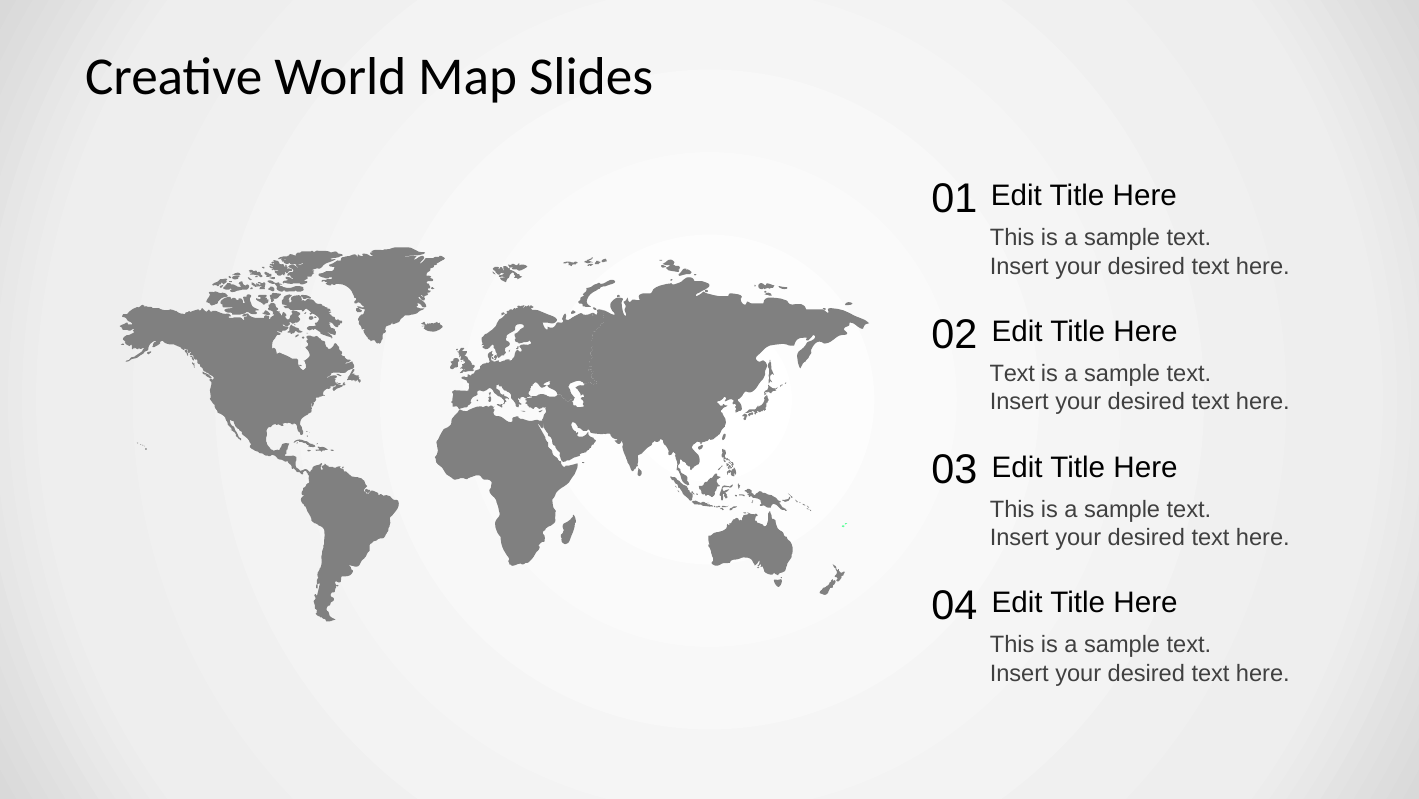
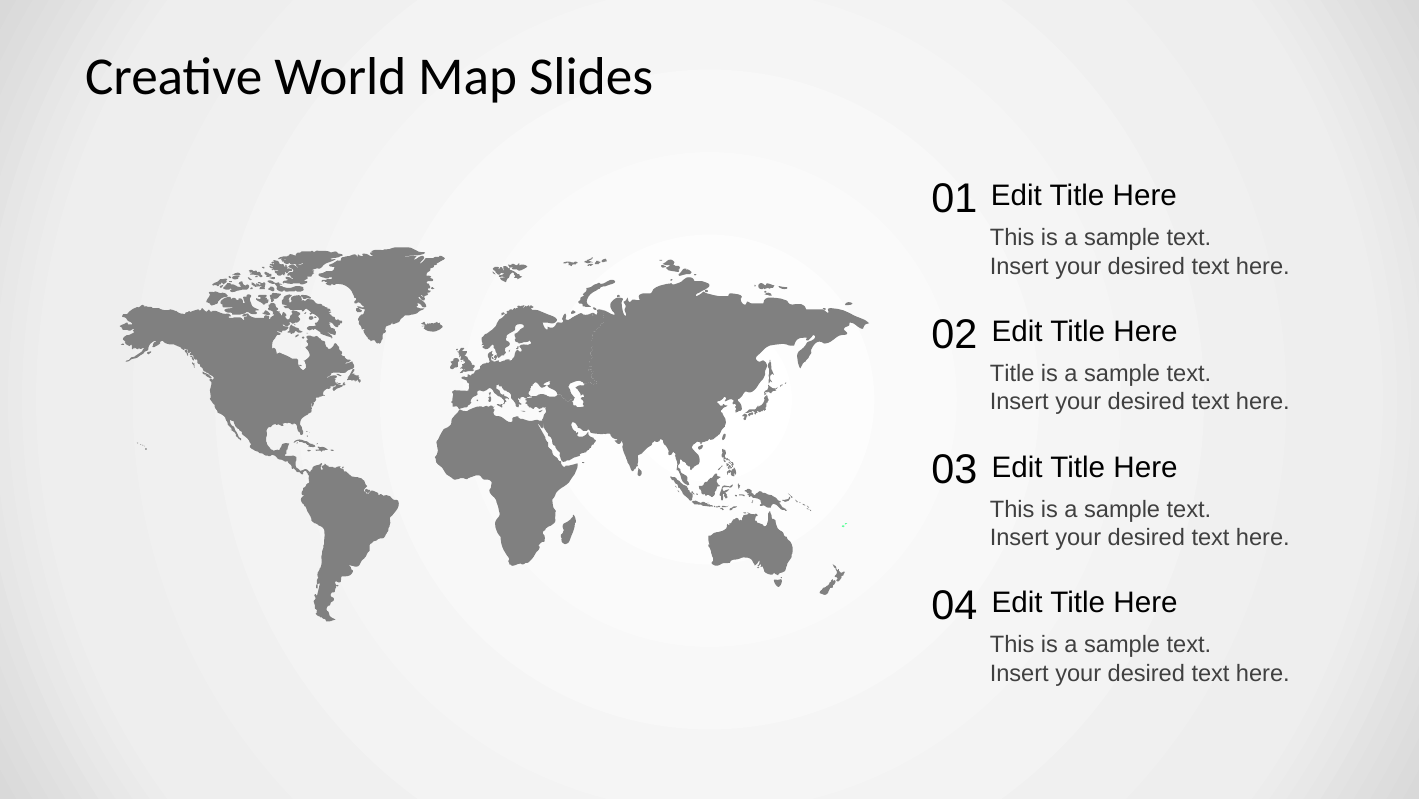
Text: Text -> Title (1012, 373)
